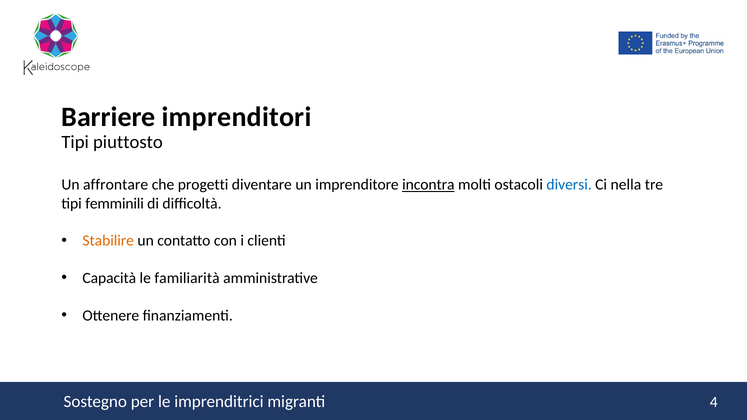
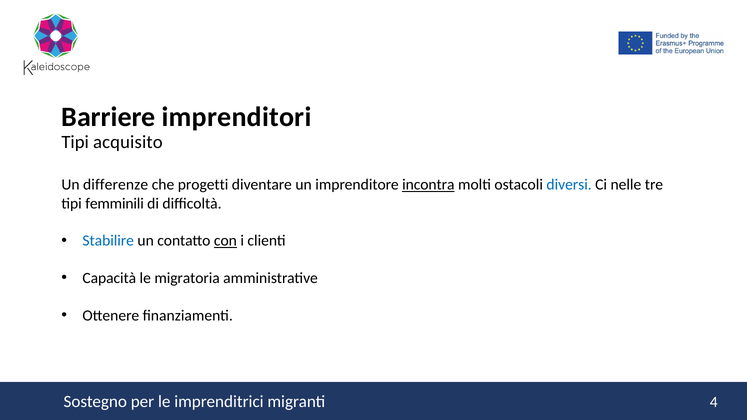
piuttosto: piuttosto -> acquisito (128, 142)
affrontare: affrontare -> differenze (116, 185)
nella: nella -> nelle (626, 185)
Stabilire colour: orange -> blue (108, 241)
con underline: none -> present (225, 241)
familiarità: familiarità -> migratoria (187, 278)
